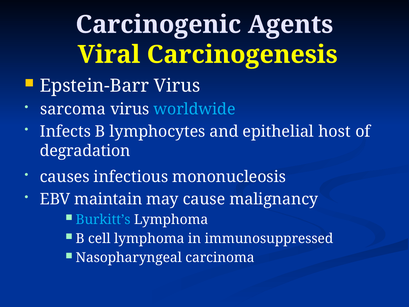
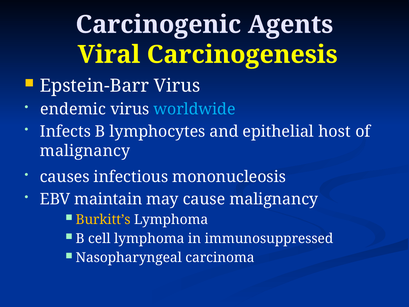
sarcoma: sarcoma -> endemic (73, 109)
degradation: degradation -> malignancy (85, 151)
Burkitt’s colour: light blue -> yellow (103, 219)
